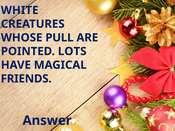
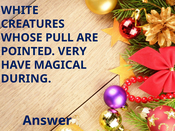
LOTS: LOTS -> VERY (72, 51)
FRIENDS: FRIENDS -> DURING (26, 79)
